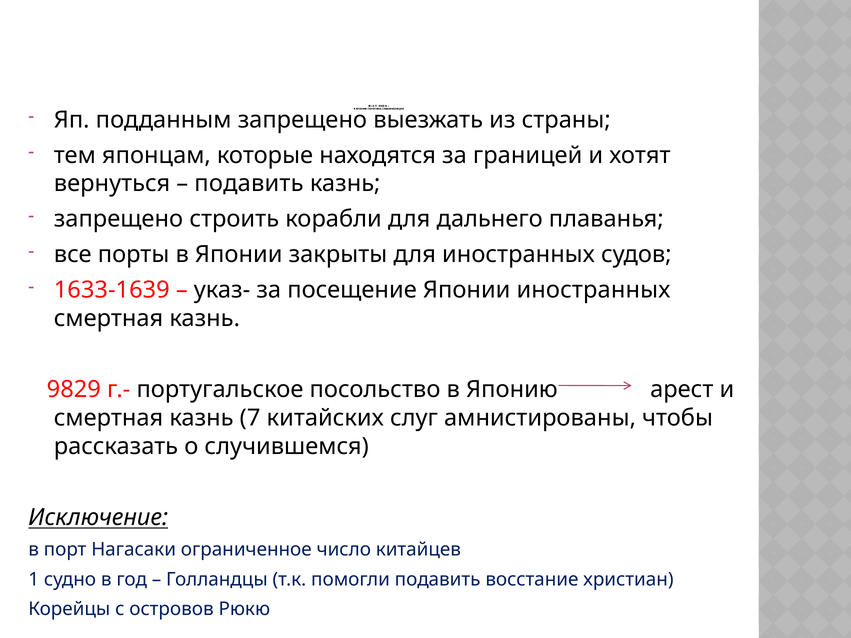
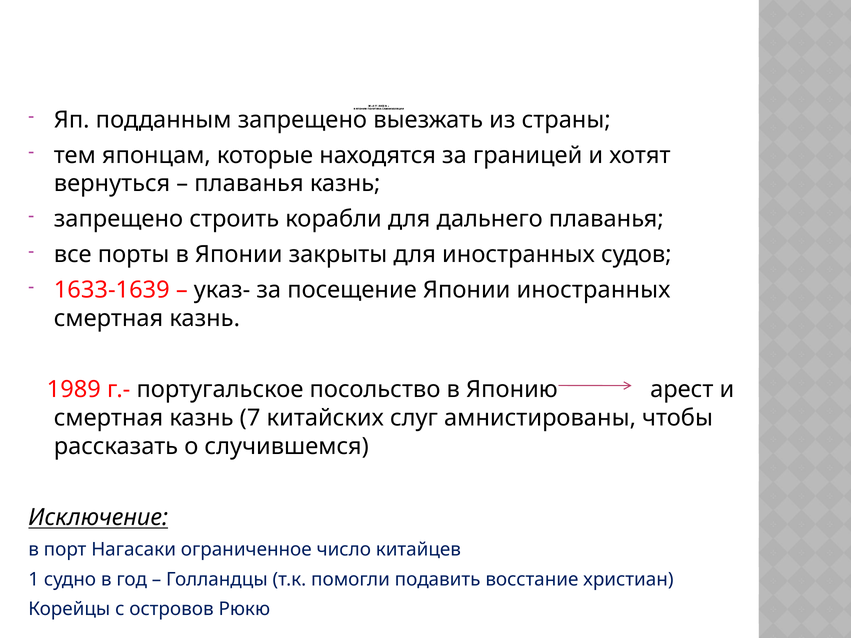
подавить: подавить -> плаванья (249, 184)
9829: 9829 -> 1989 (74, 390)
